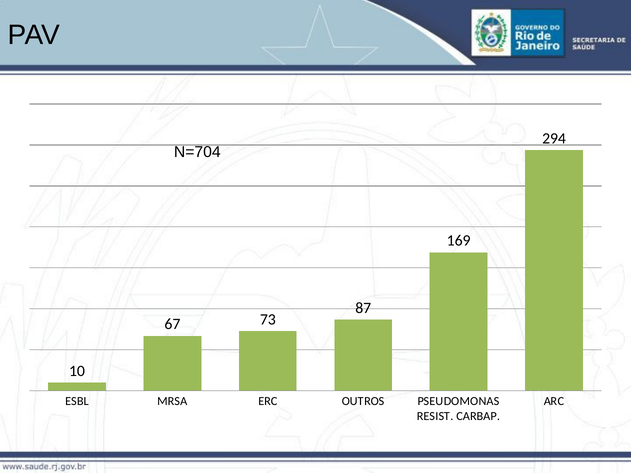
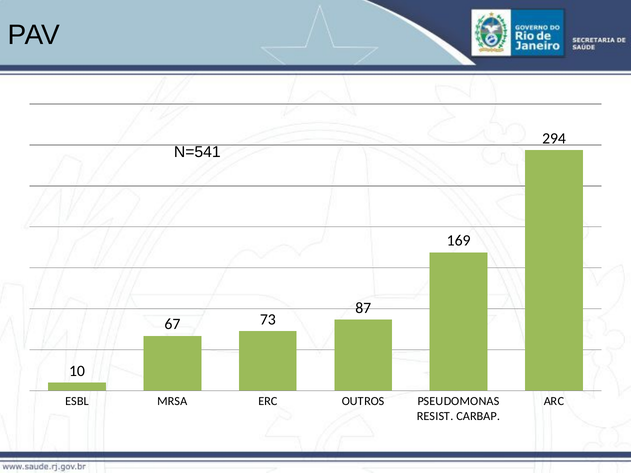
N=704: N=704 -> N=541 (197, 152)
